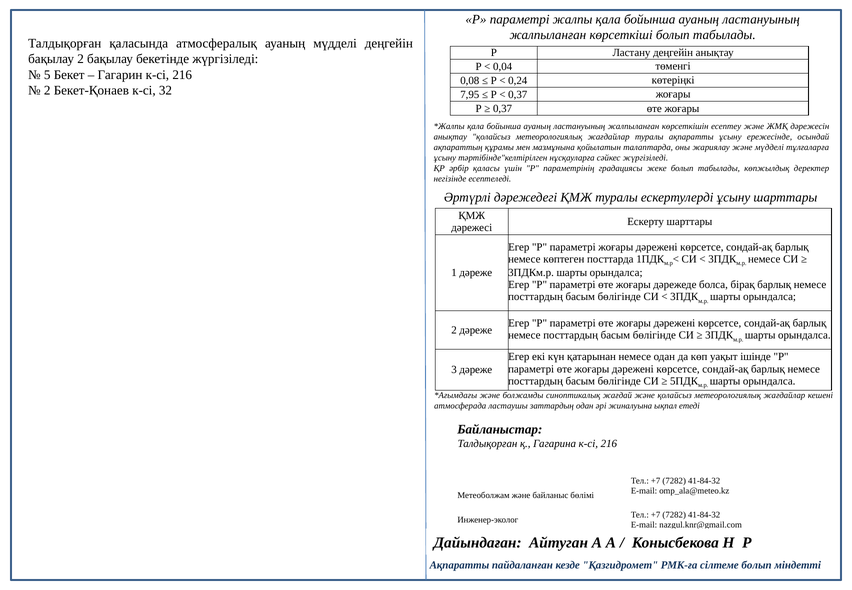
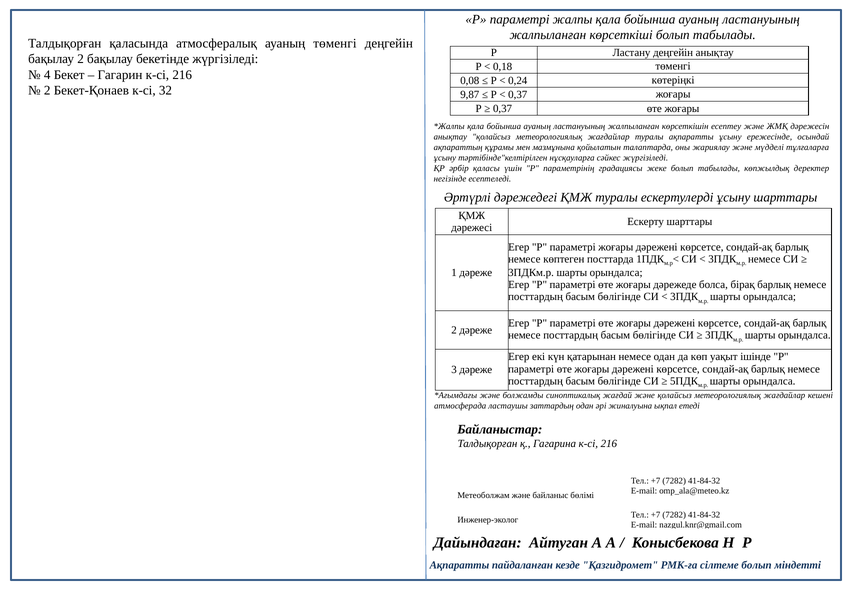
ауаның мүдделі: мүдделі -> төменгі (335, 43)
0,04: 0,04 -> 0,18 (503, 67)
5: 5 -> 4 (47, 75)
7,95: 7,95 -> 9,87 (470, 95)
